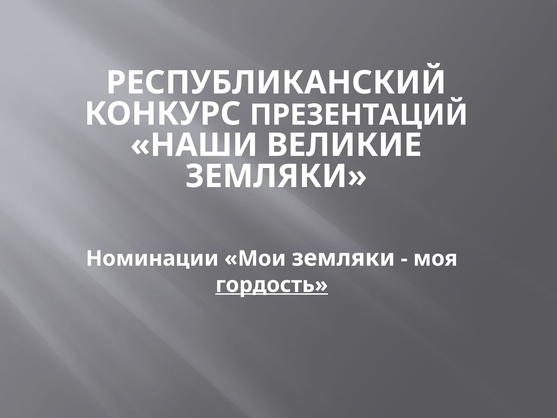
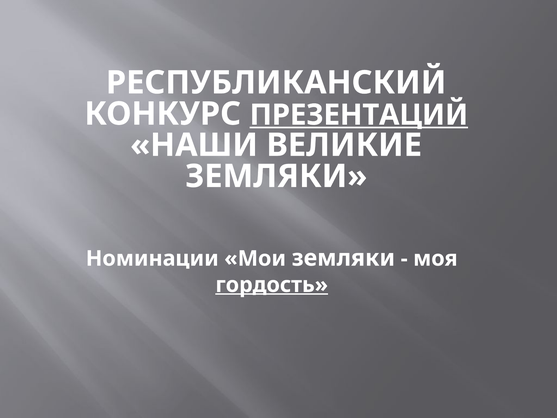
ПРЕЗЕНТАЦИЙ underline: none -> present (359, 115)
